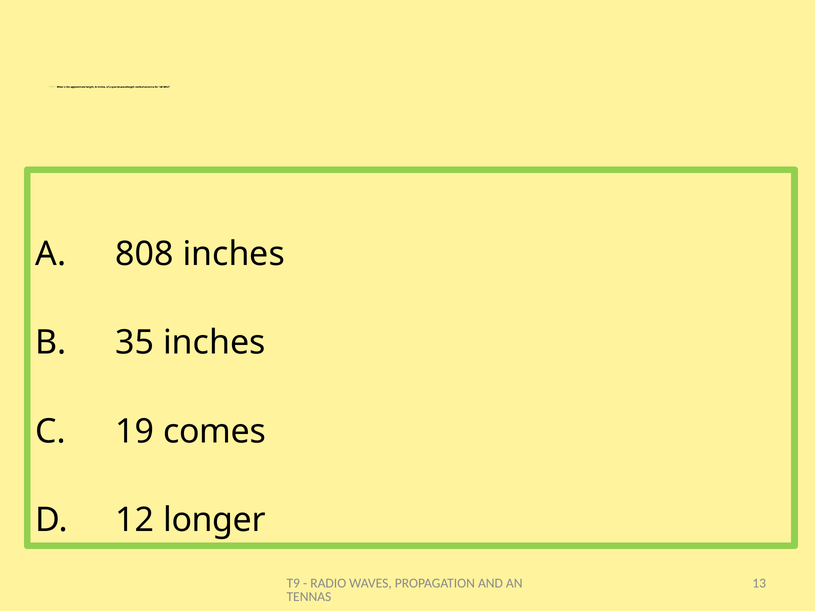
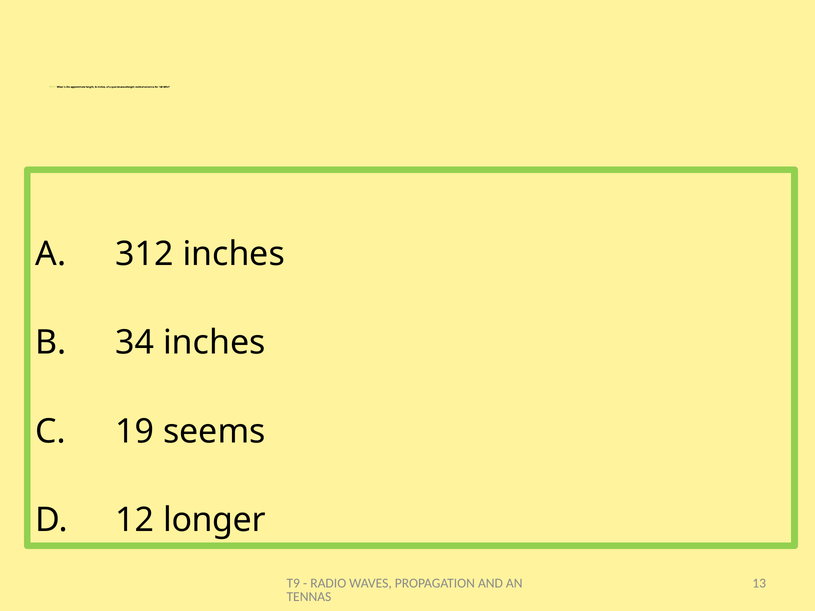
808: 808 -> 312 (145, 254)
35: 35 -> 34 (135, 343)
comes: comes -> seems (214, 432)
